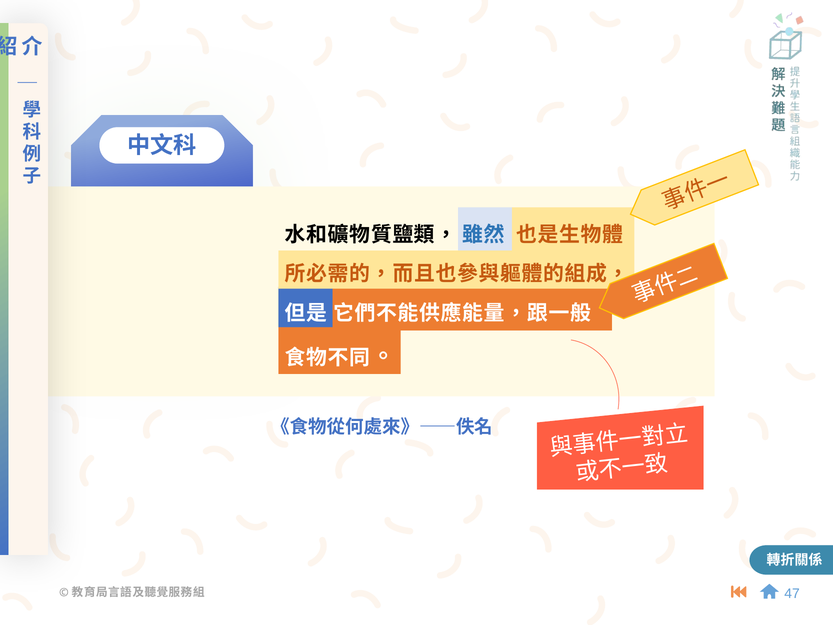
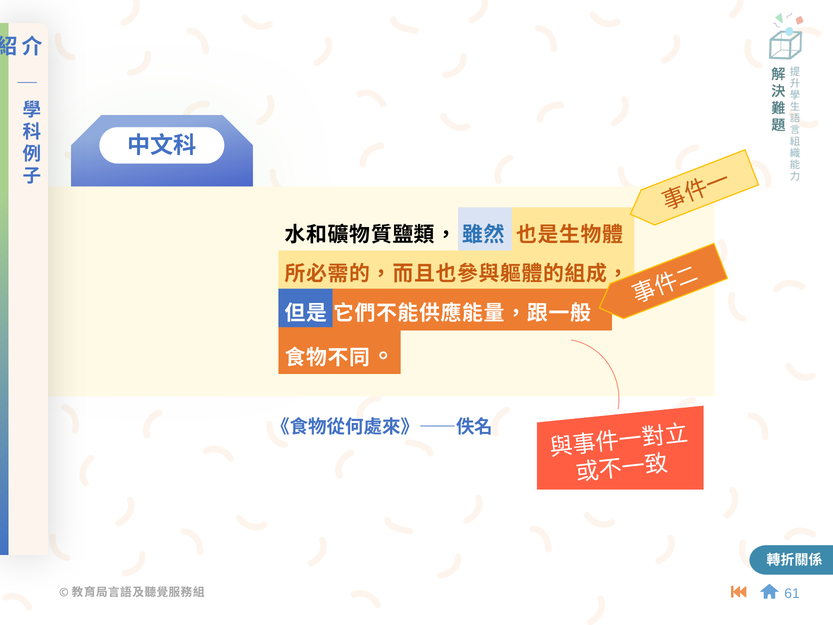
47: 47 -> 61 (792, 593)
